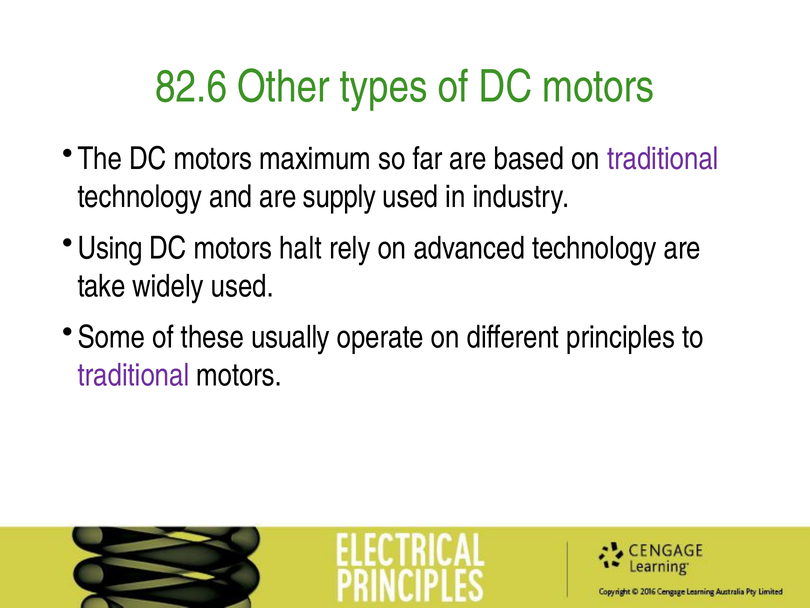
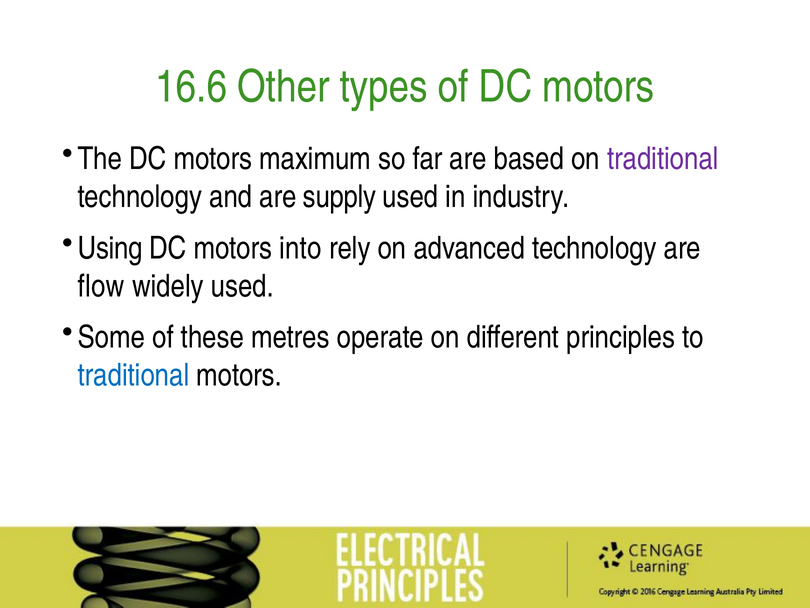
82.6: 82.6 -> 16.6 (191, 87)
halt: halt -> into (301, 248)
take: take -> flow (101, 286)
usually: usually -> metres (290, 337)
traditional colour: purple -> blue (134, 375)
